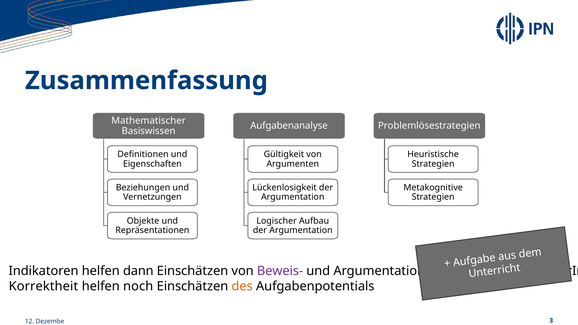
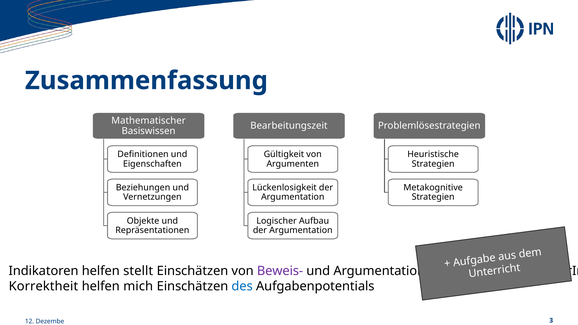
Aufgabenanalyse: Aufgabenanalyse -> Bearbeitungszeit (289, 126)
dann: dann -> stellt (138, 271)
noch: noch -> mich (138, 287)
des colour: orange -> blue (242, 287)
